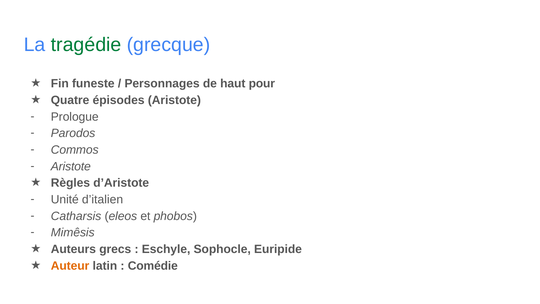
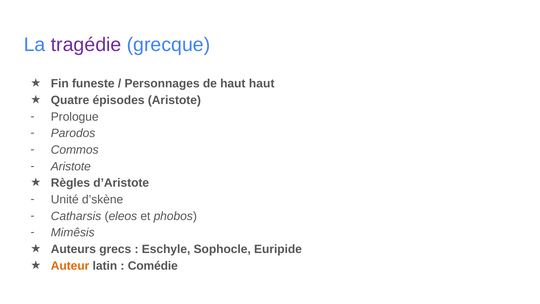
tragédie colour: green -> purple (86, 45)
haut pour: pour -> haut (262, 84)
d’italien: d’italien -> d’skène (103, 199)
